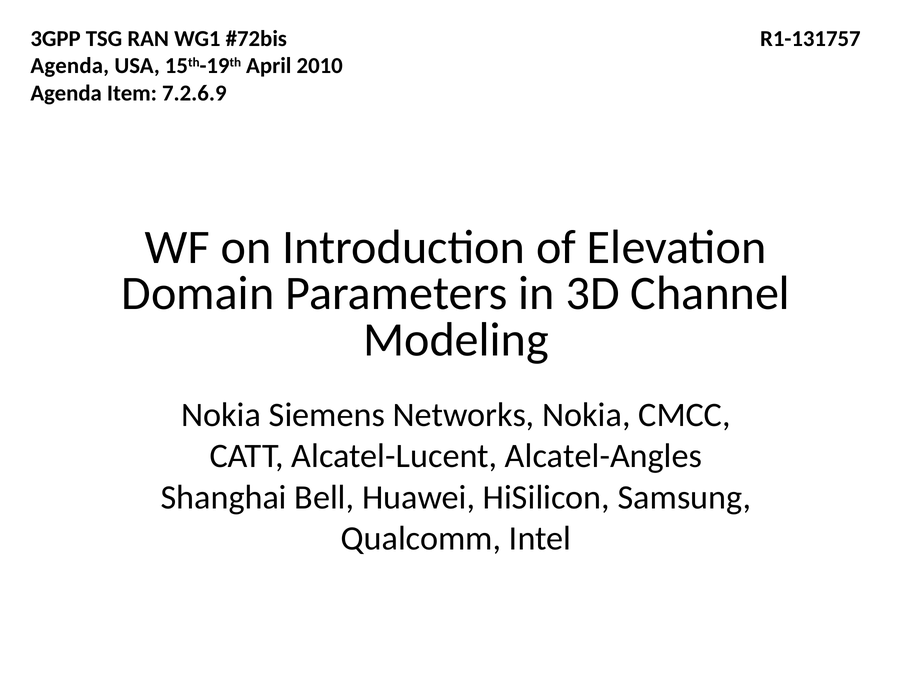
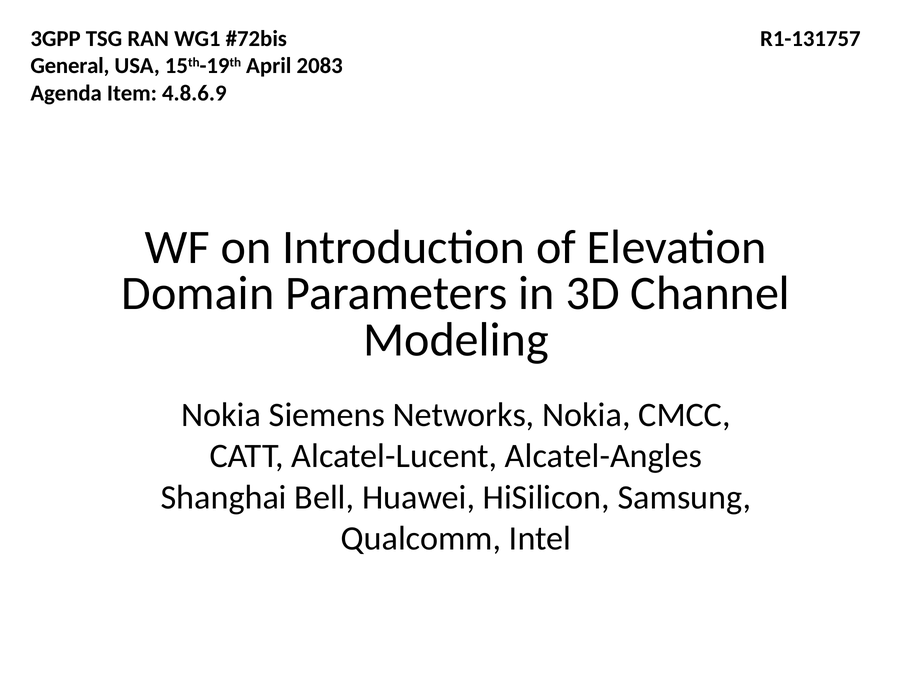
Agenda: Agenda -> General (70, 66)
2010: 2010 -> 2083 (320, 66)
7.2.6.9: 7.2.6.9 -> 4.8.6.9 (194, 93)
